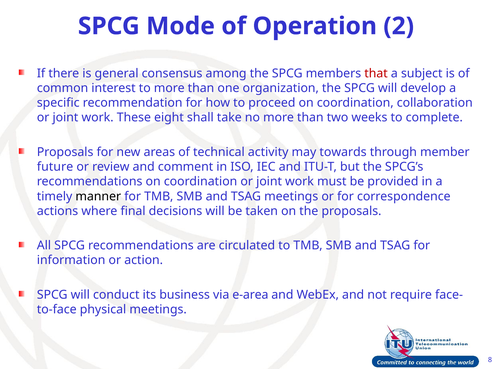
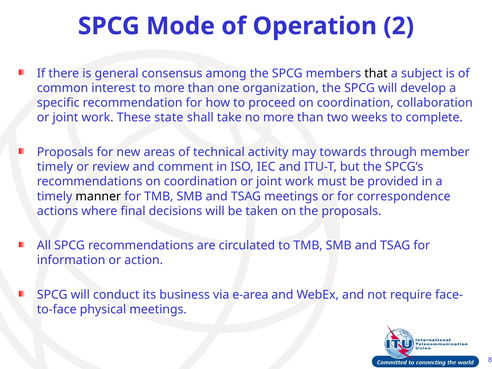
that colour: red -> black (376, 73)
eight: eight -> state (169, 118)
future: future -> timely (55, 167)
